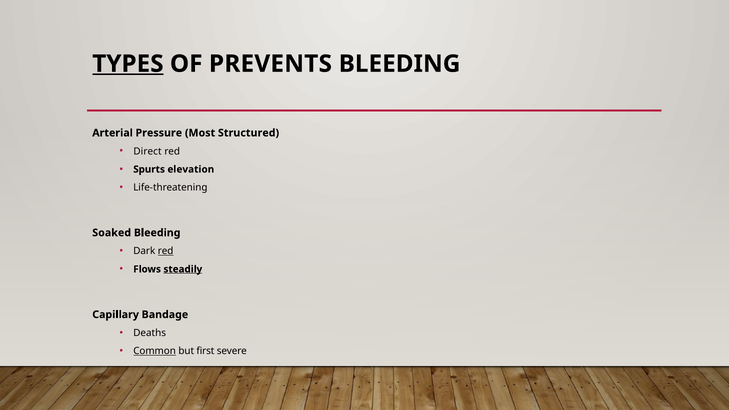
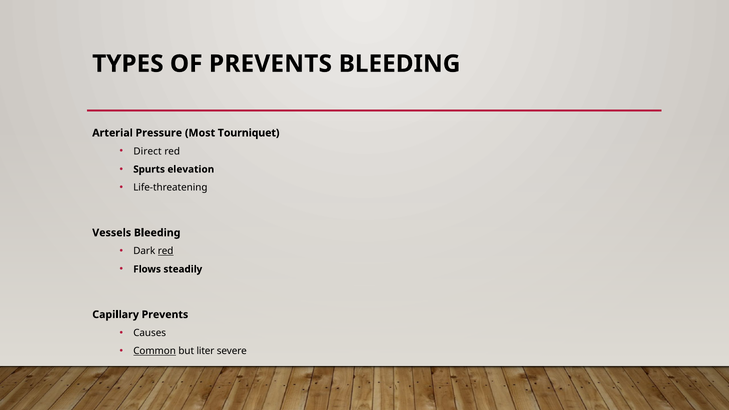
TYPES underline: present -> none (128, 64)
Structured: Structured -> Tourniquet (249, 133)
Soaked: Soaked -> Vessels (112, 233)
steadily underline: present -> none (183, 269)
Capillary Bandage: Bandage -> Prevents (165, 315)
Deaths: Deaths -> Causes (150, 333)
first: first -> liter (205, 351)
